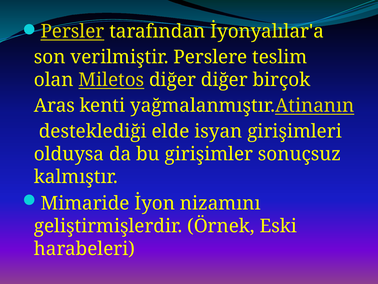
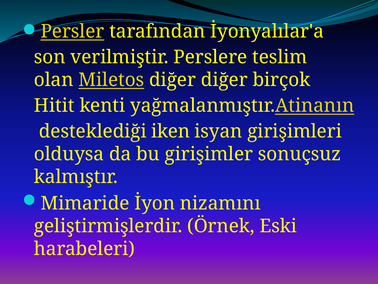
Aras: Aras -> Hitit (54, 105)
elde: elde -> iken (171, 131)
